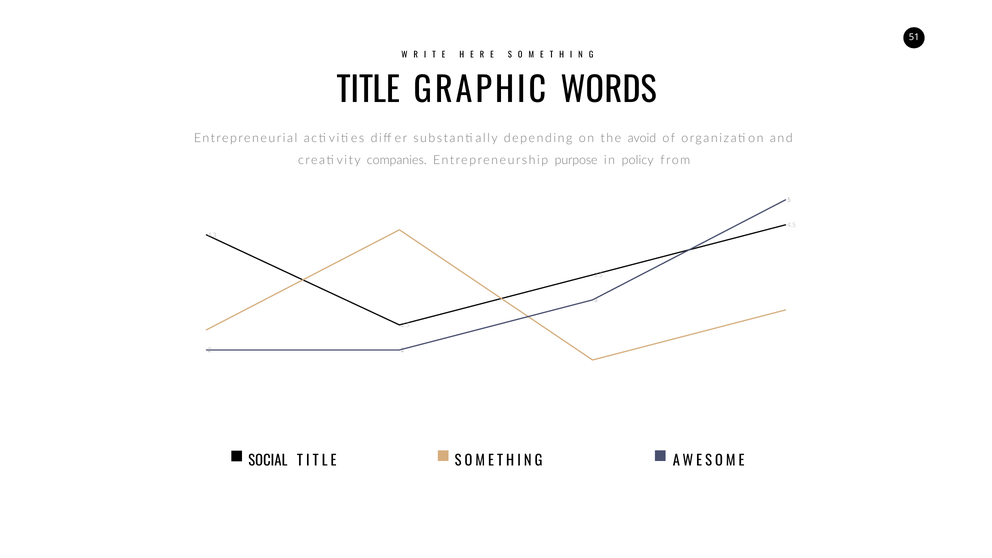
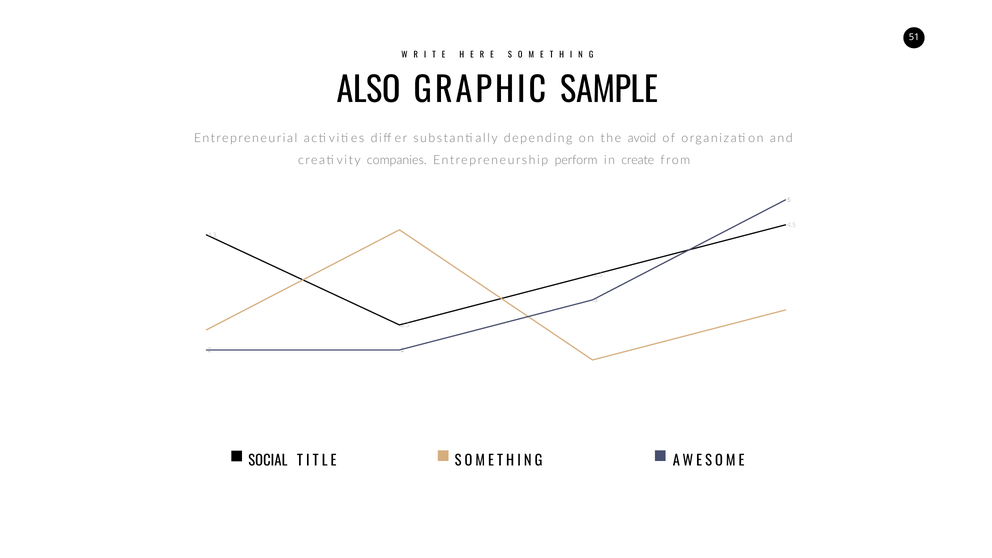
TITLE: TITLE -> ALSO (369, 91)
WORDS: WORDS -> SAMPLE (609, 91)
purpose: purpose -> perform (576, 160)
policy: policy -> create (638, 160)
